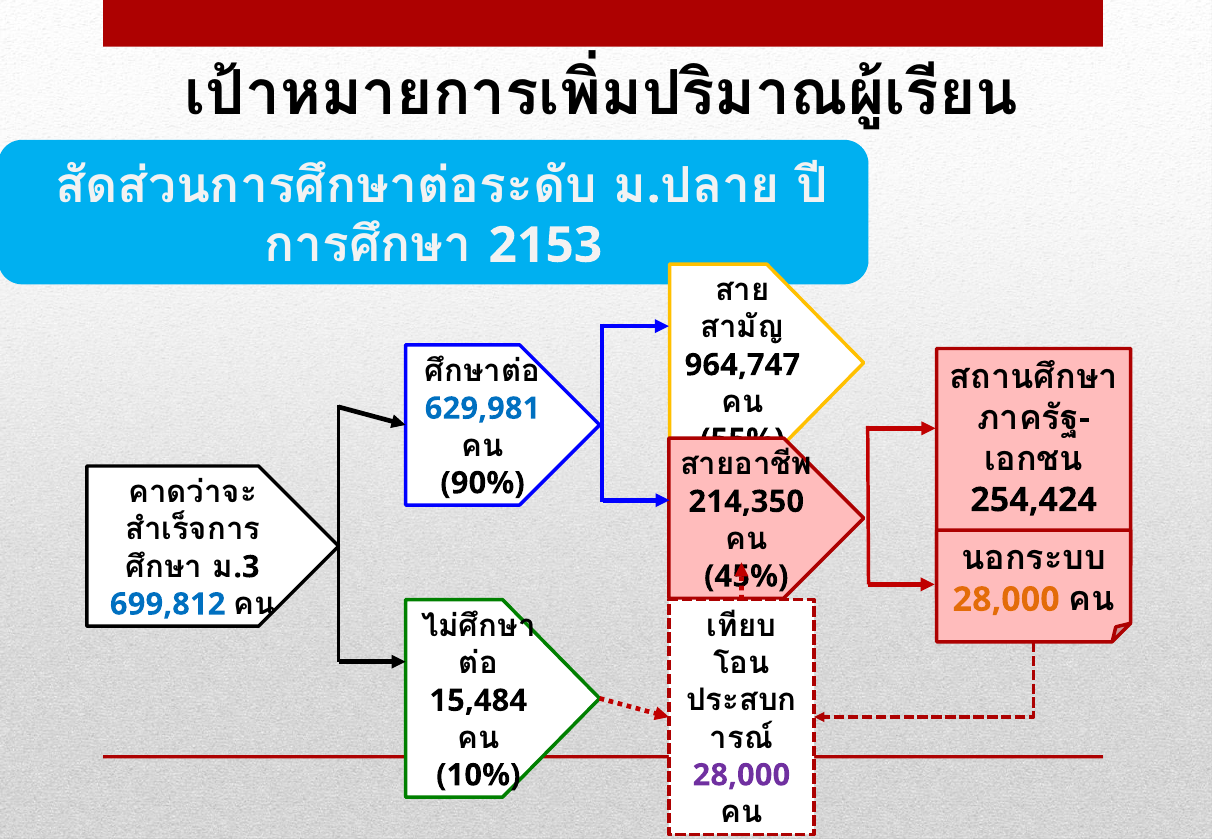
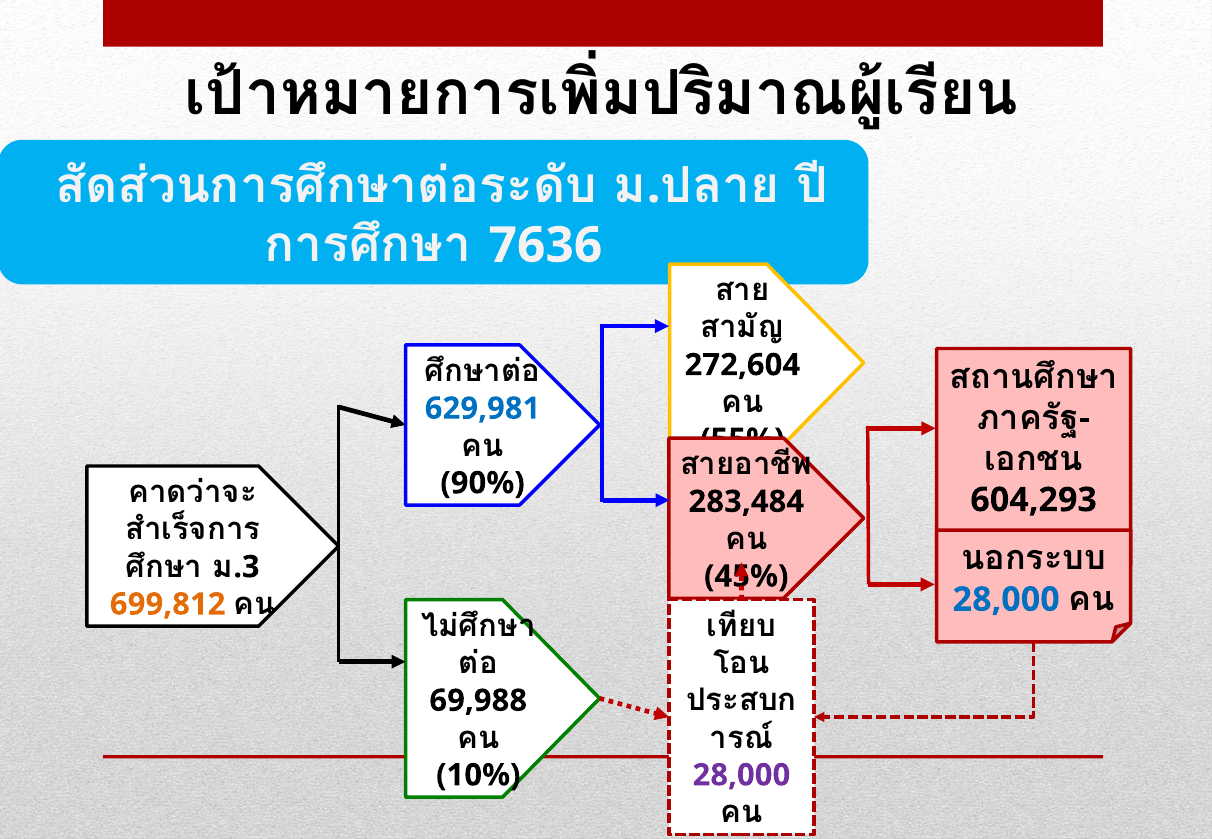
2153: 2153 -> 7636 (545, 245)
964,747: 964,747 -> 272,604 (742, 365)
254,424: 254,424 -> 604,293 (1034, 500)
214,350: 214,350 -> 283,484 (746, 502)
28,000 colour: orange -> blue (1006, 600)
699,812 colour: blue -> orange (168, 604)
15,484: 15,484 -> 69,988 (478, 701)
